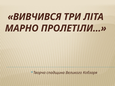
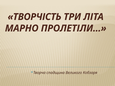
ВИВЧИВСЯ: ВИВЧИВСЯ -> ТВОРЧІСТЬ (34, 17)
